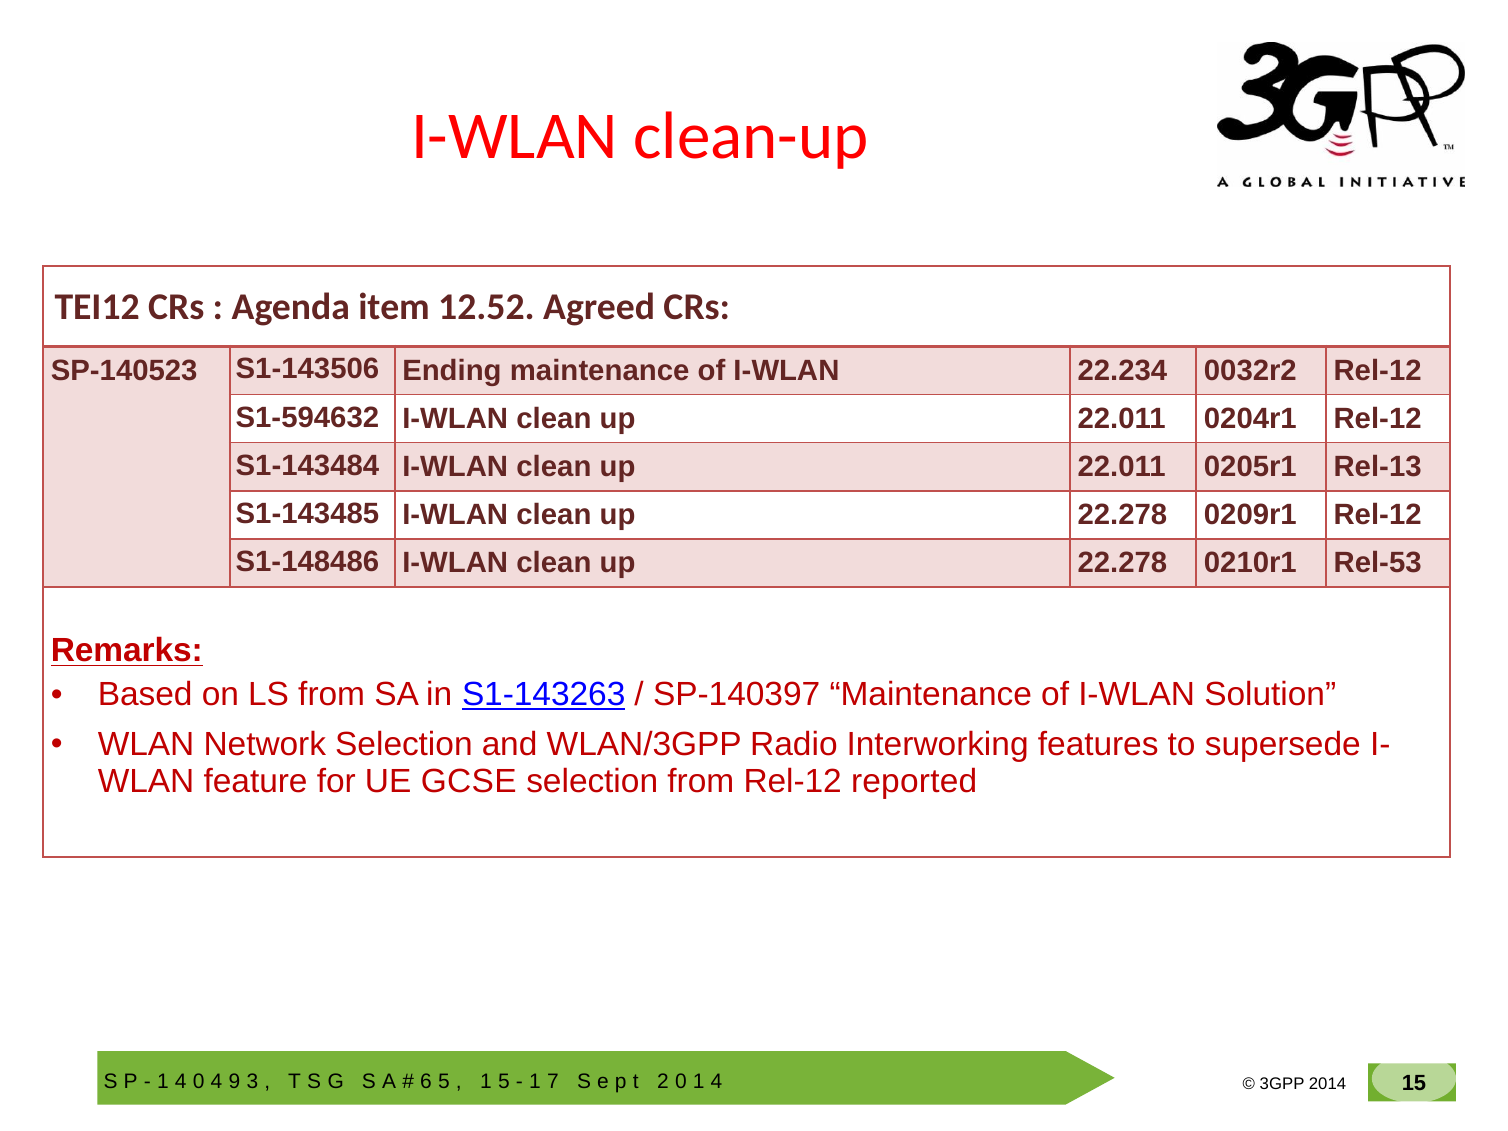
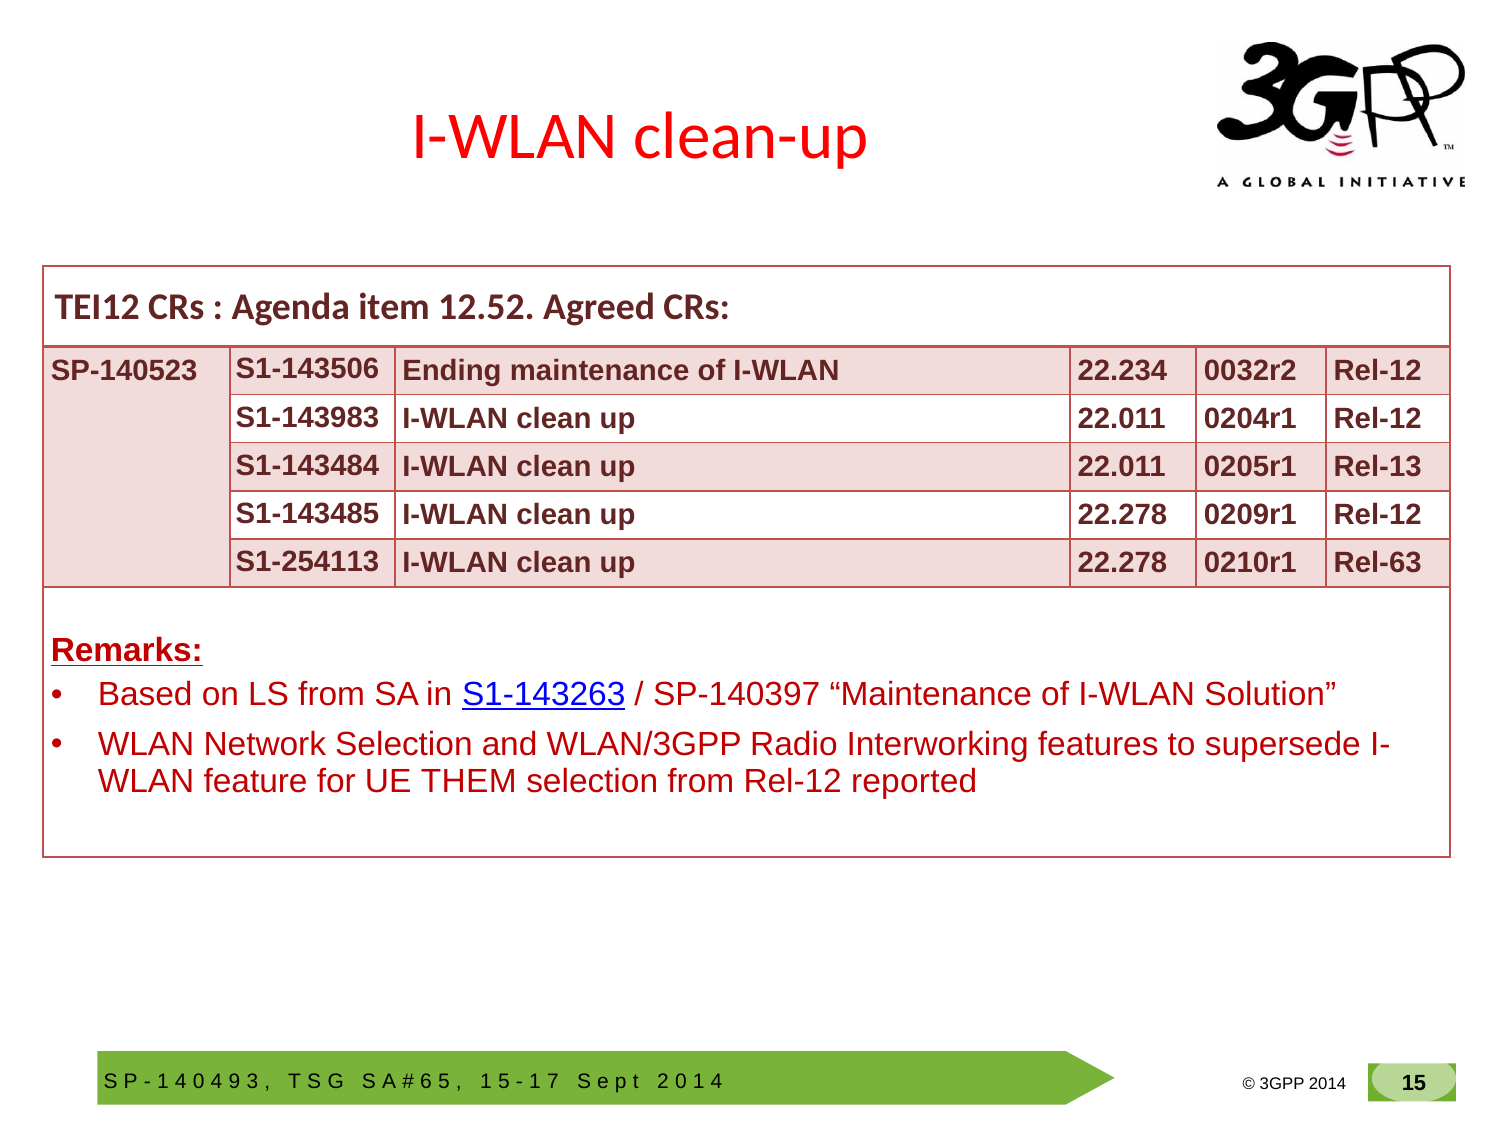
S1-594632: S1-594632 -> S1-143983 (307, 417)
S1-148486: S1-148486 -> S1-254113 (307, 562)
Rel-53: Rel-53 -> Rel-63 (1378, 563)
GCSE: GCSE -> THEM (469, 781)
